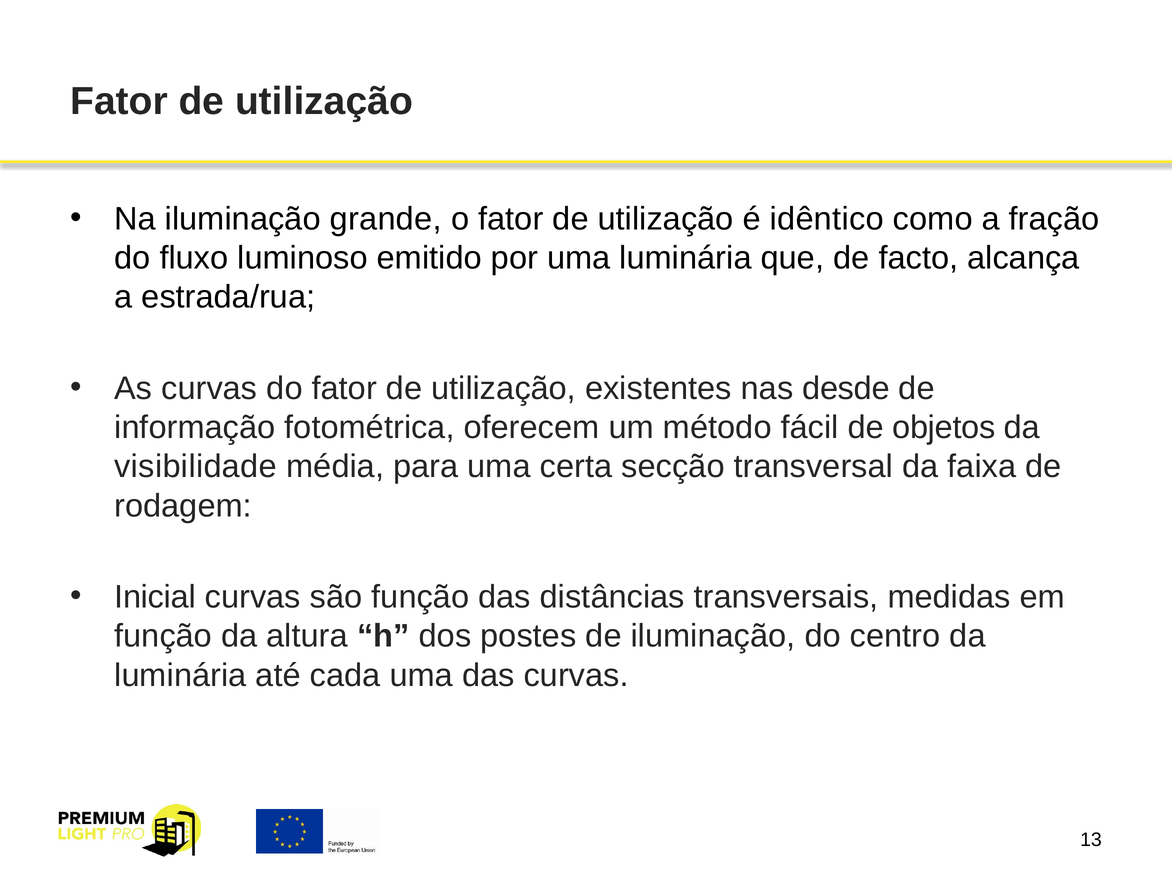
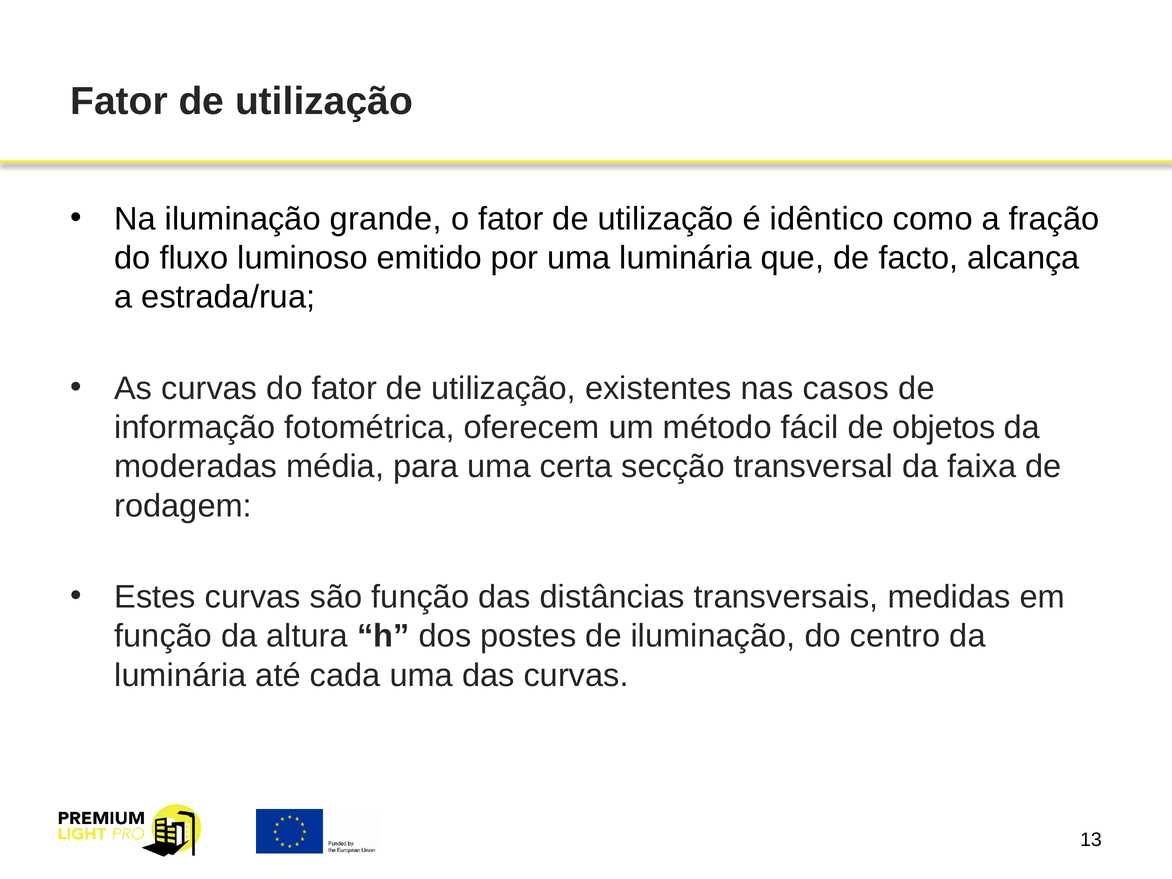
desde: desde -> casos (846, 388)
visibilidade: visibilidade -> moderadas (196, 467)
Inicial: Inicial -> Estes (155, 597)
